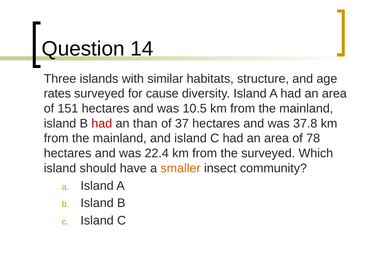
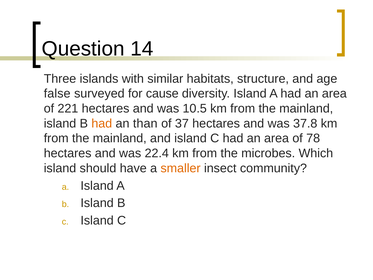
rates: rates -> false (57, 94)
151: 151 -> 221 (68, 108)
had colour: red -> orange (102, 123)
the surveyed: surveyed -> microbes (268, 153)
